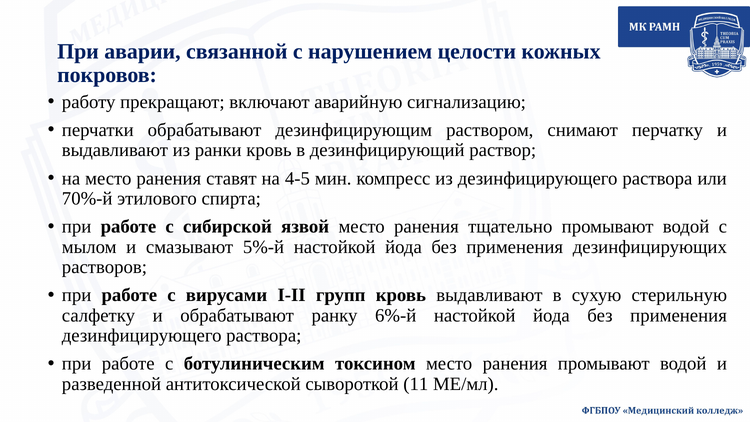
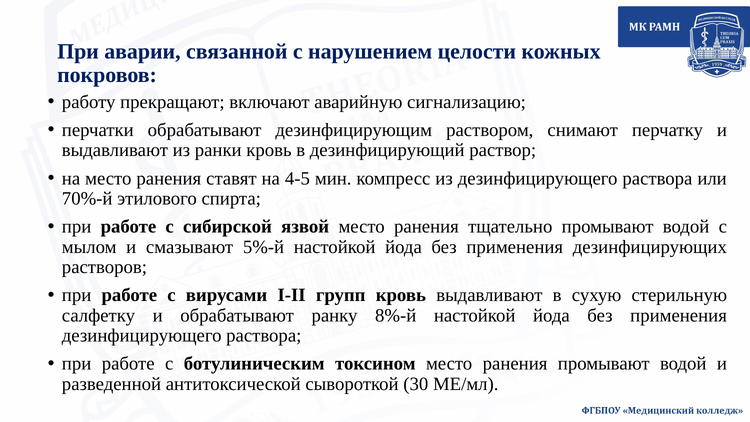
6%-й: 6%-й -> 8%-й (396, 315)
11: 11 -> 30 (416, 384)
